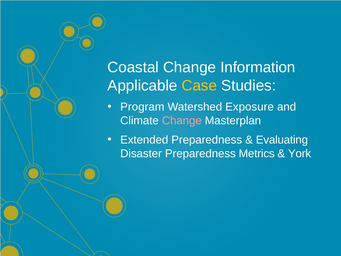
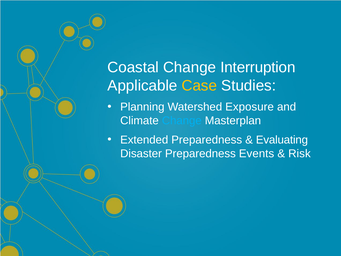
Information: Information -> Interruption (258, 67)
Program: Program -> Planning (142, 107)
Change colour: pink -> light blue (182, 120)
Metrics: Metrics -> Events (257, 153)
York: York -> Risk (299, 153)
